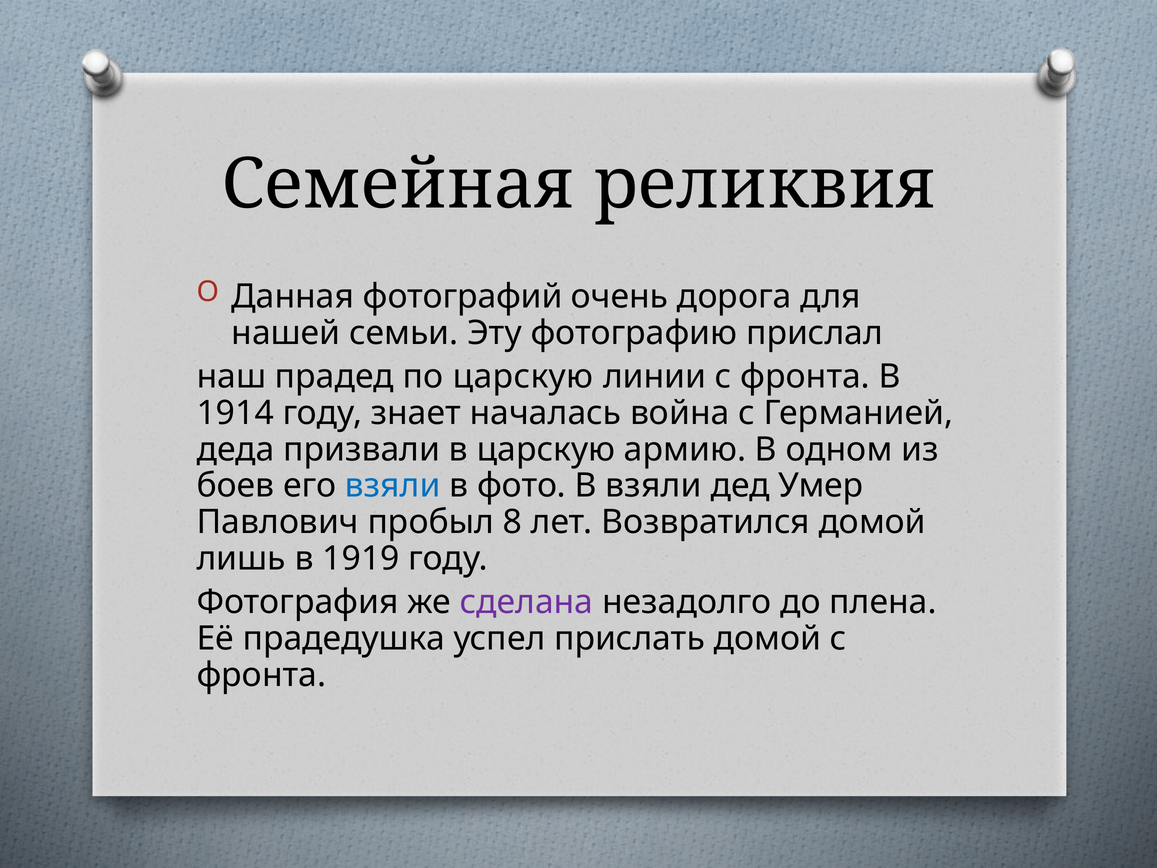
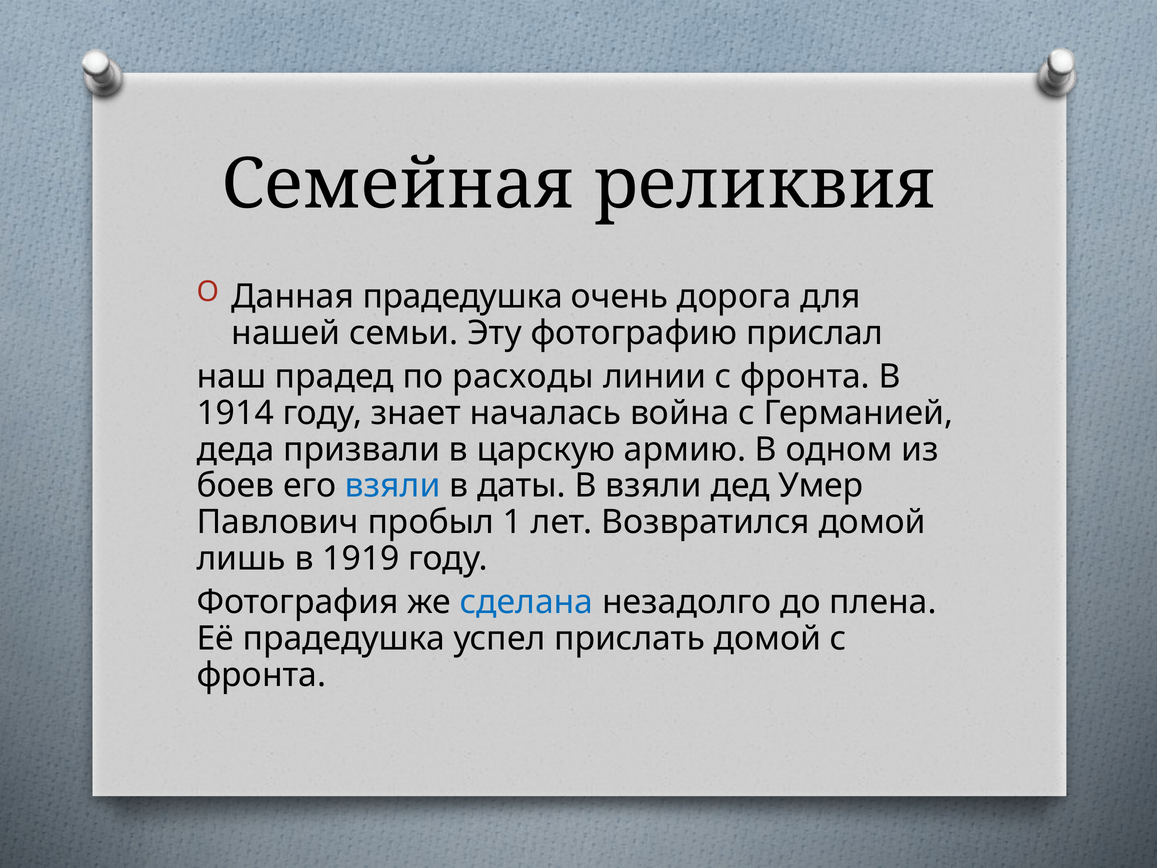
Данная фотографий: фотографий -> прадедушка (463, 297)
по царскую: царскую -> расходы (523, 376)
фото: фото -> даты (522, 486)
8: 8 -> 1 (512, 522)
сделана colour: purple -> blue (526, 602)
